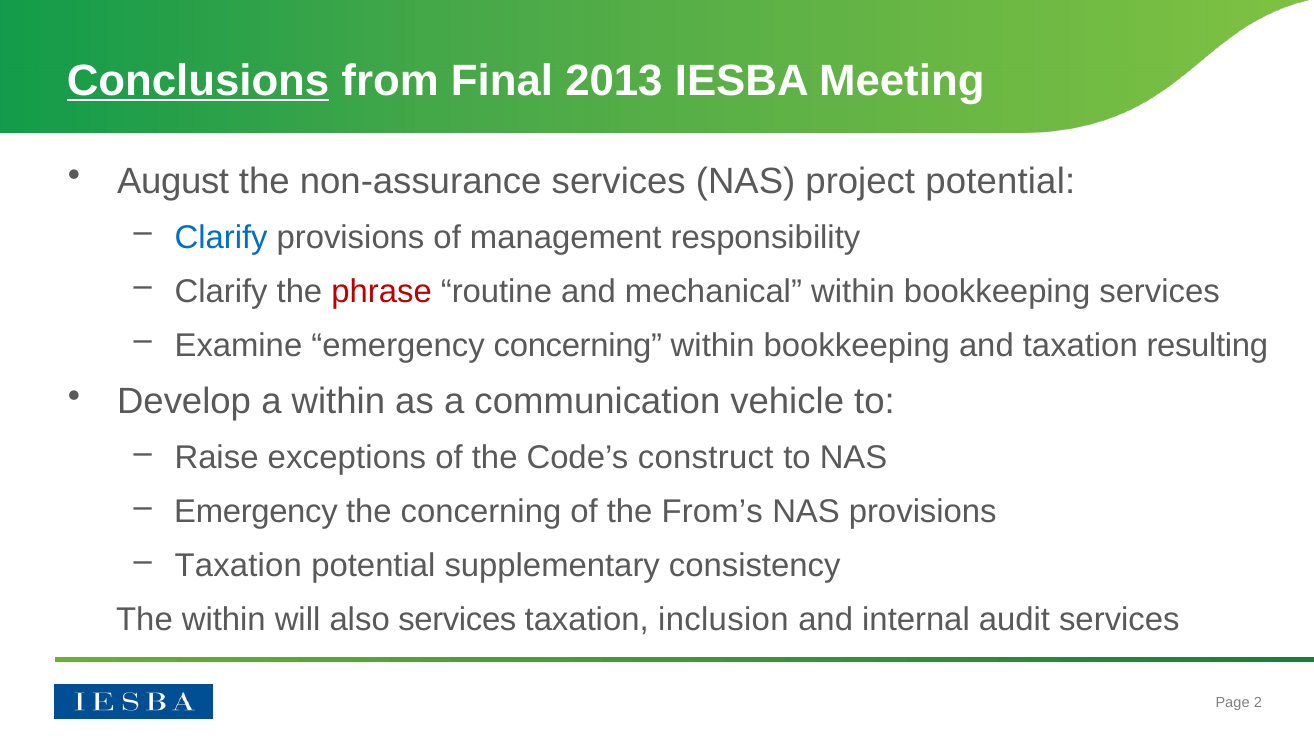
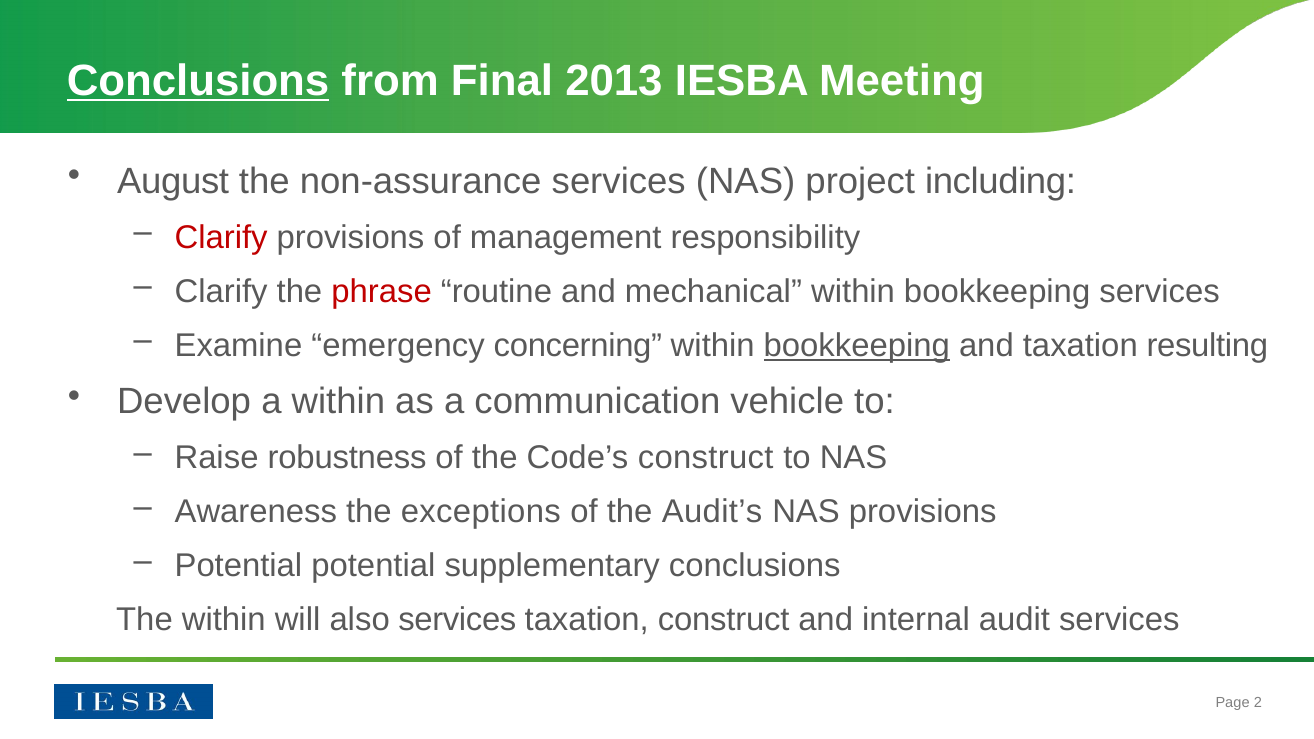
project potential: potential -> including (1001, 182)
Clarify colour: blue -> red (221, 238)
bookkeeping underline: none -> present (857, 346)
exceptions: exceptions -> robustness (347, 458)
Emergency: Emergency -> Awareness (256, 512)
the concerning: concerning -> exceptions (481, 512)
From’s: From’s -> Audit’s (712, 512)
Taxation: Taxation -> Potential (238, 566)
supplementary consistency: consistency -> conclusions (755, 566)
taxation inclusion: inclusion -> construct (724, 620)
